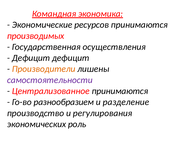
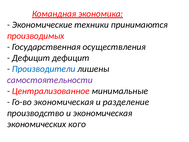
ресурсов: ресурсов -> техники (92, 25)
Производители colour: orange -> blue (44, 69)
Централизованное принимаются: принимаются -> минимальные (120, 91)
Го-во разнообразием: разнообразием -> экономическая (64, 102)
и регулирования: регулирования -> экономическая (103, 113)
роль: роль -> кого (77, 124)
